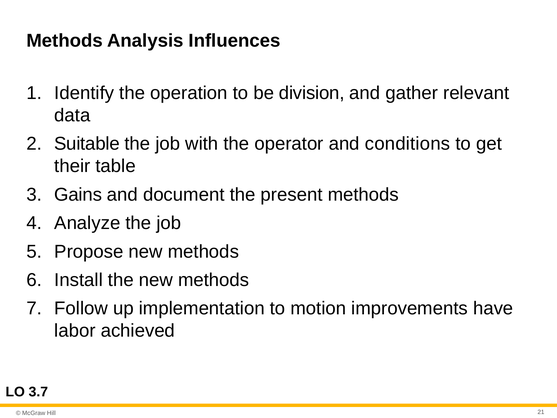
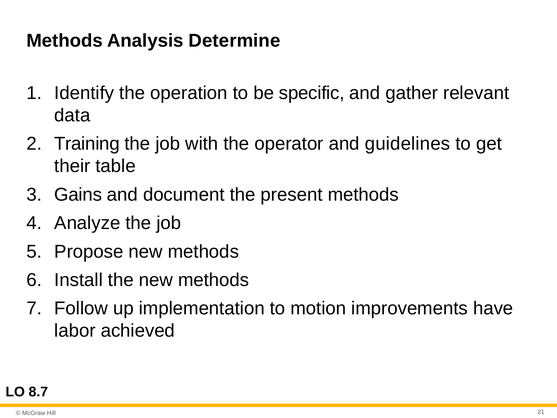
Influences: Influences -> Determine (234, 41)
division: division -> specific (312, 93)
Suitable: Suitable -> Training (87, 144)
conditions: conditions -> guidelines (408, 144)
3.7: 3.7 -> 8.7 (38, 392)
